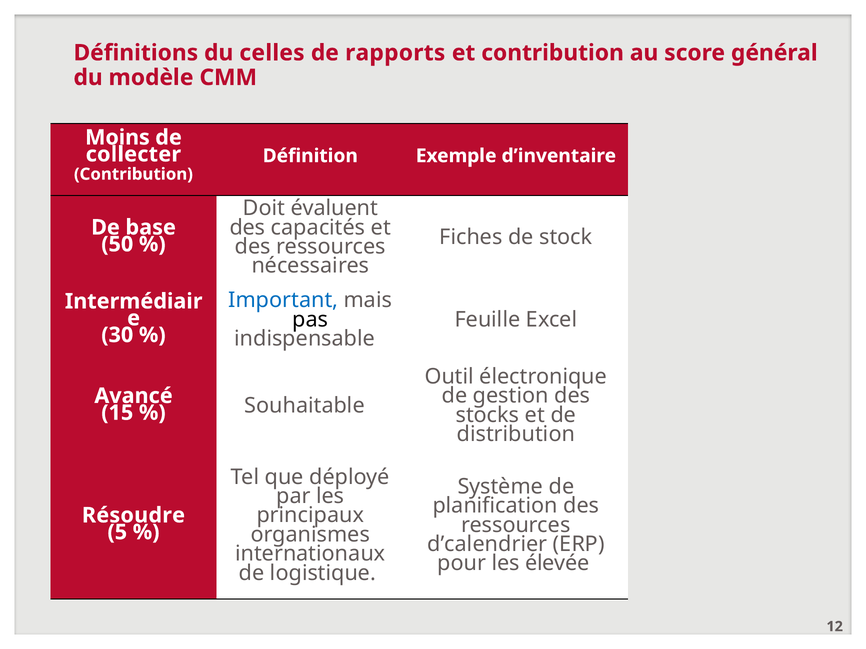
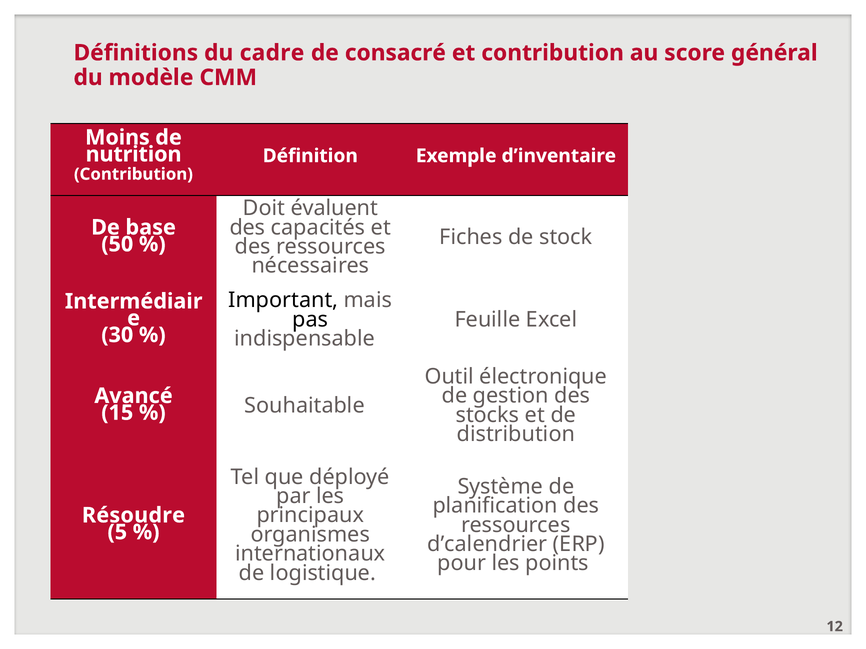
celles: celles -> cadre (272, 53)
rapports: rapports -> consacré (395, 53)
collecter: collecter -> nutrition (134, 154)
Important colour: blue -> black (283, 300)
élevée: élevée -> points (557, 564)
